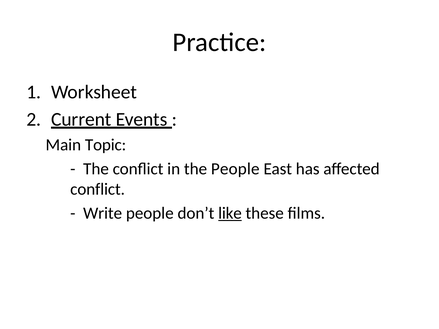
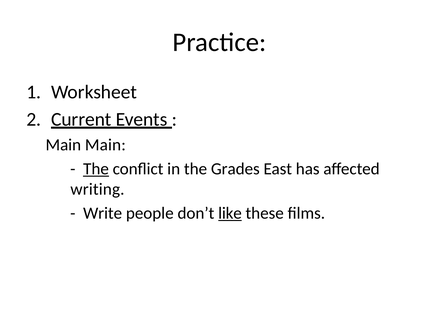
Main Topic: Topic -> Main (105, 145)
The underline: none -> present (96, 169)
the People: People -> Grades (235, 169)
conflict: conflict -> writing (97, 189)
